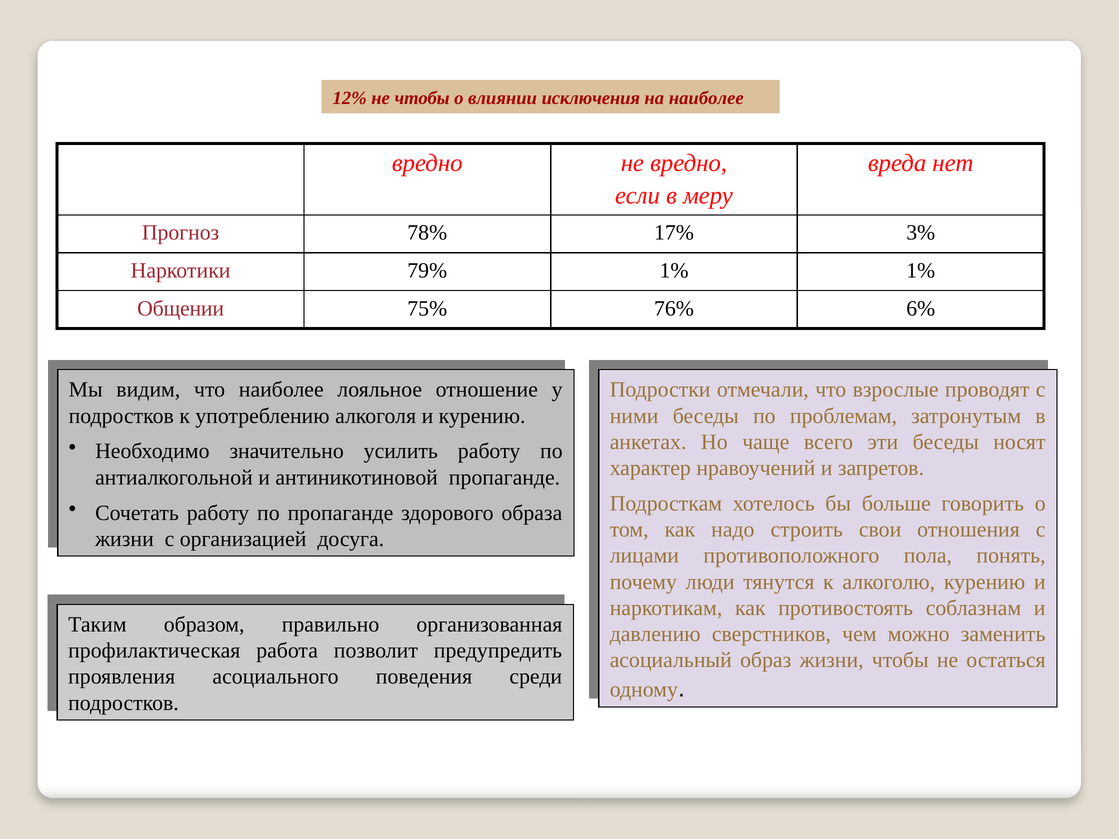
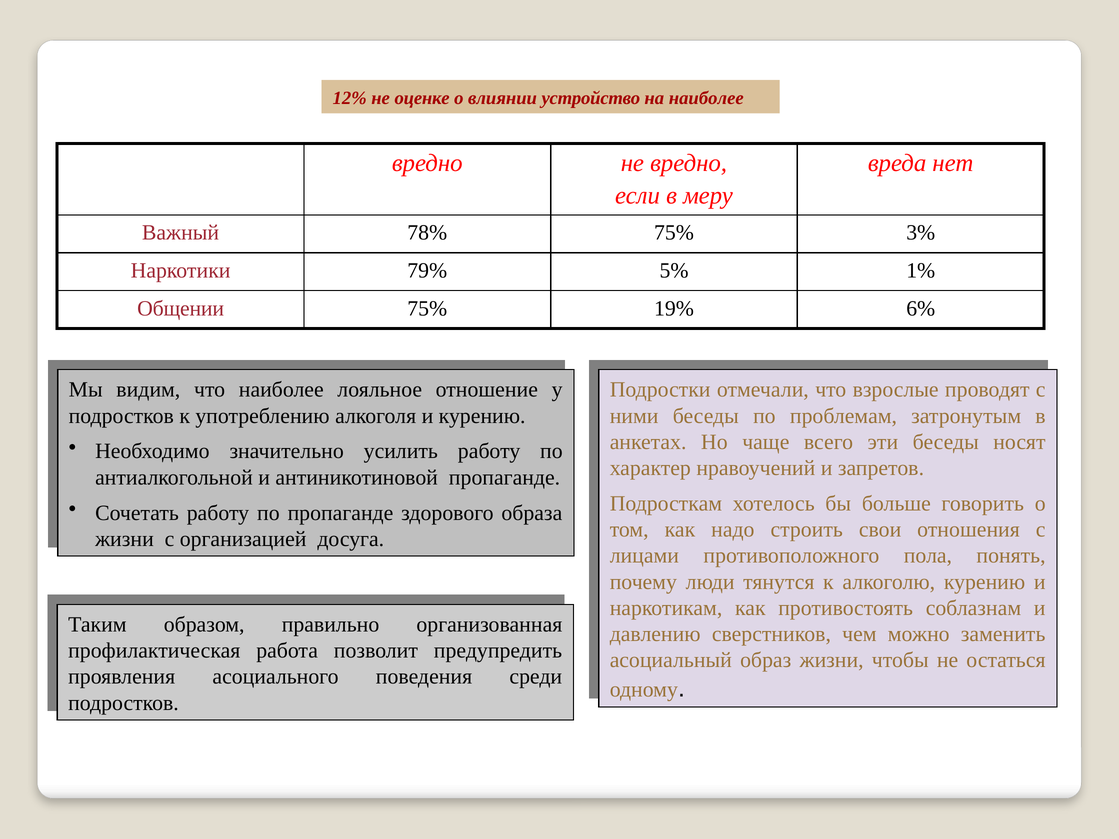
не чтобы: чтобы -> оценке (422, 98)
исключения: исключения -> устройство (591, 98)
Прогноз: Прогноз -> Важный (181, 233)
78% 17%: 17% -> 75% (674, 233)
79% 1%: 1% -> 5% (674, 271)
76%: 76% -> 19% (674, 308)
